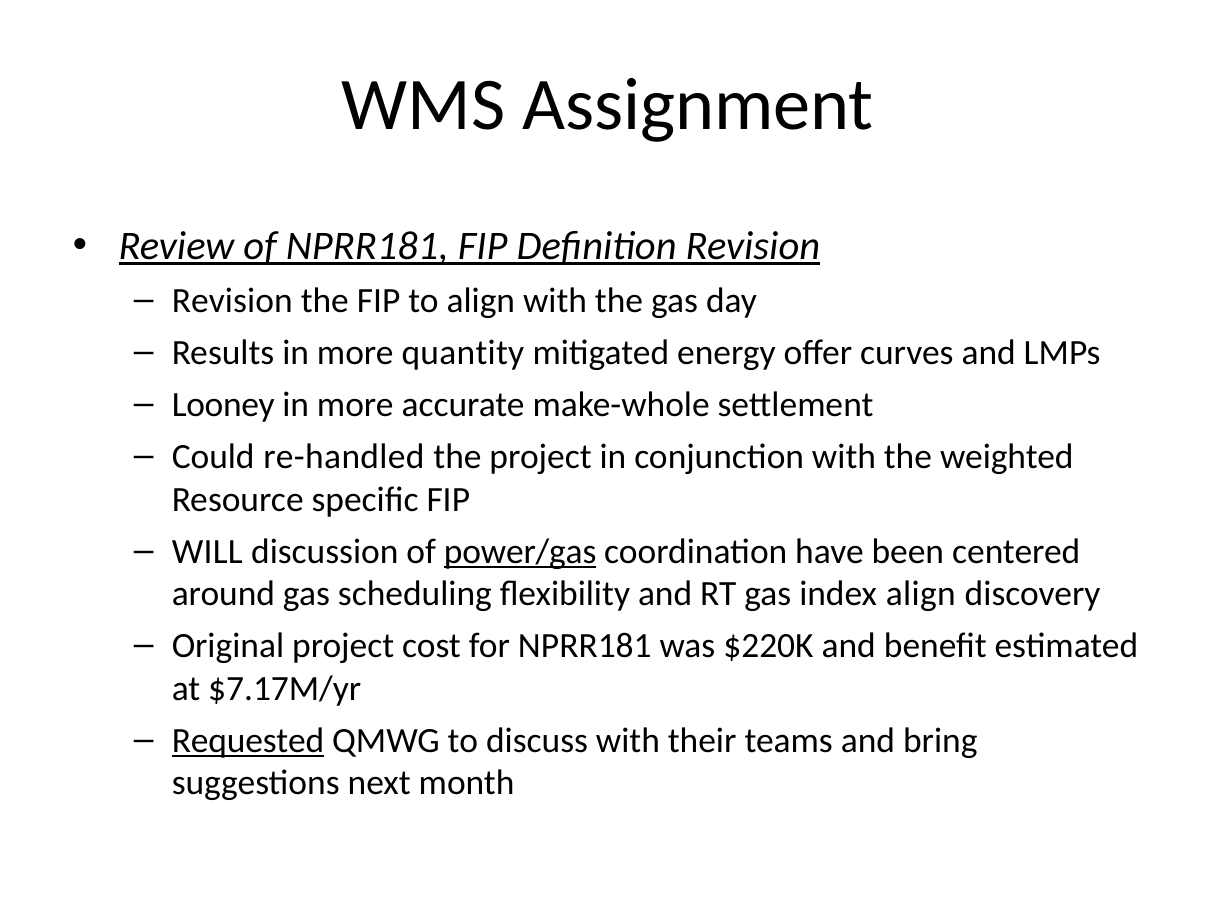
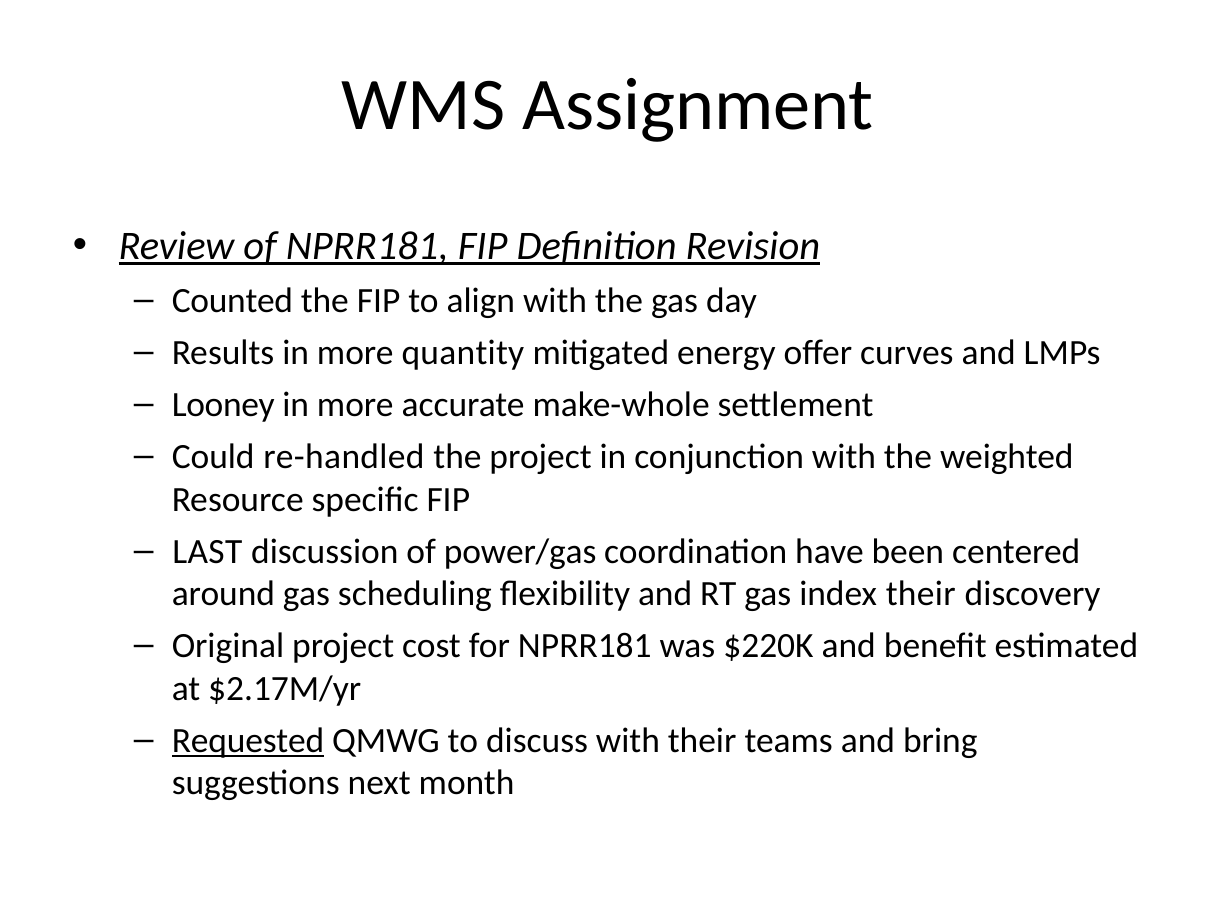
Revision: Revision -> Counted (232, 301)
WILL: WILL -> LAST (207, 551)
power/gas underline: present -> none (520, 551)
index align: align -> their (921, 594)
$7.17M/yr: $7.17M/yr -> $2.17M/yr (285, 689)
